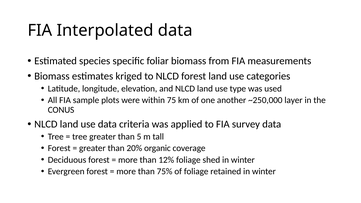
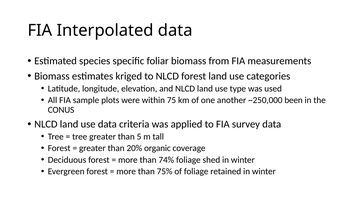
layer: layer -> been (294, 100)
12%: 12% -> 74% (166, 160)
